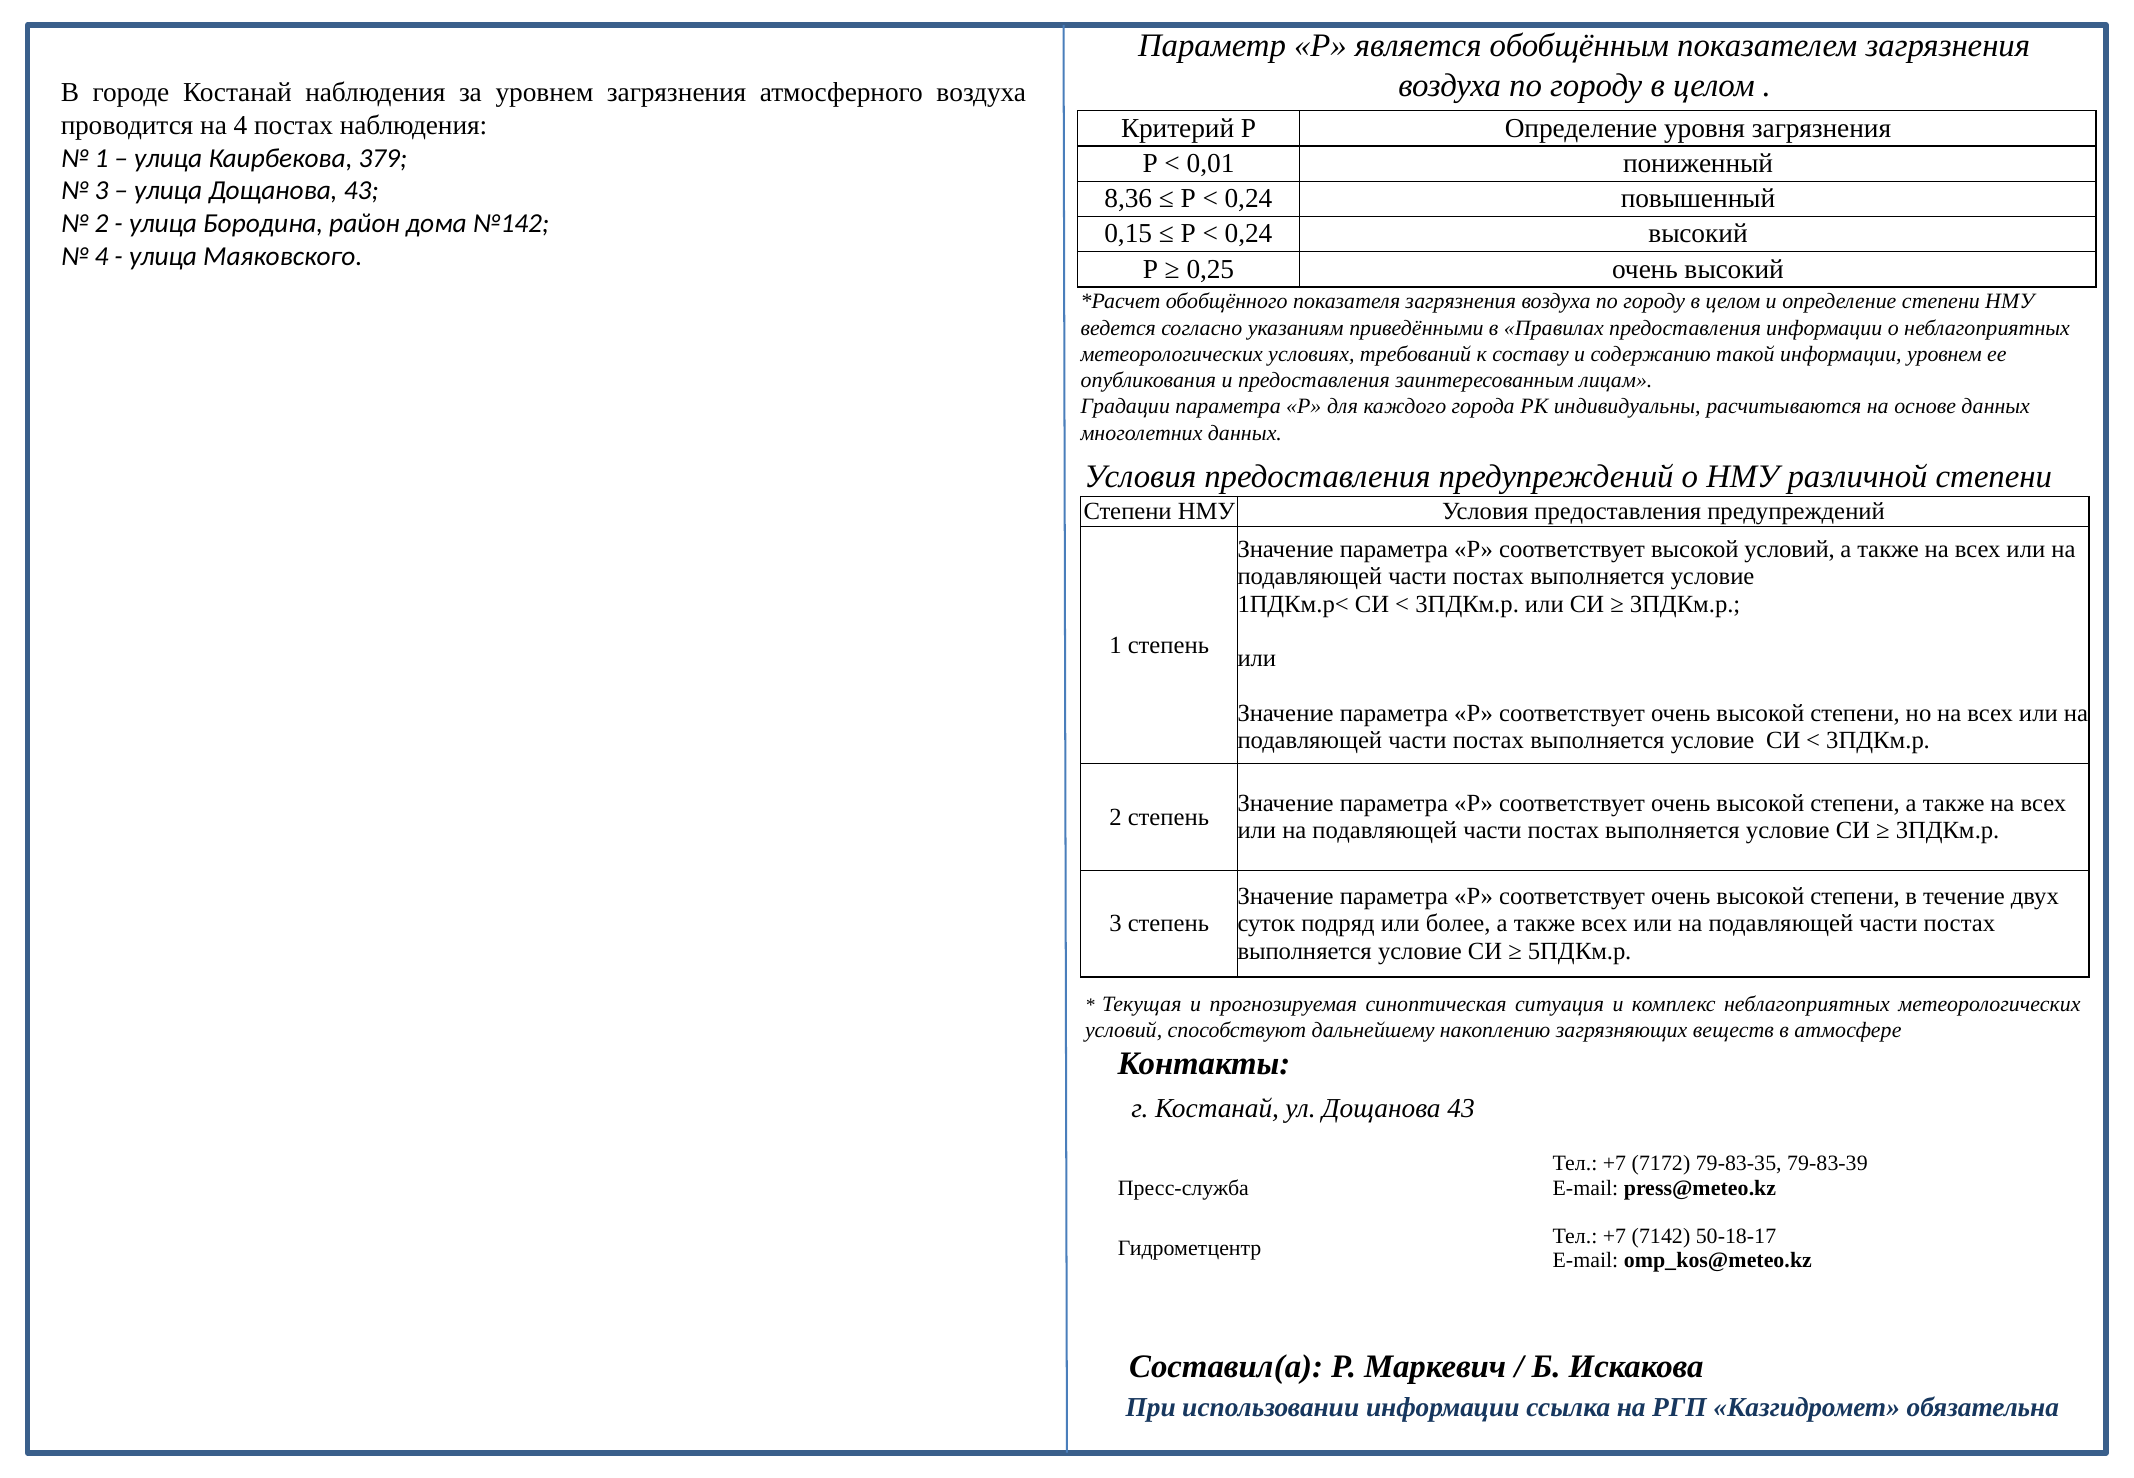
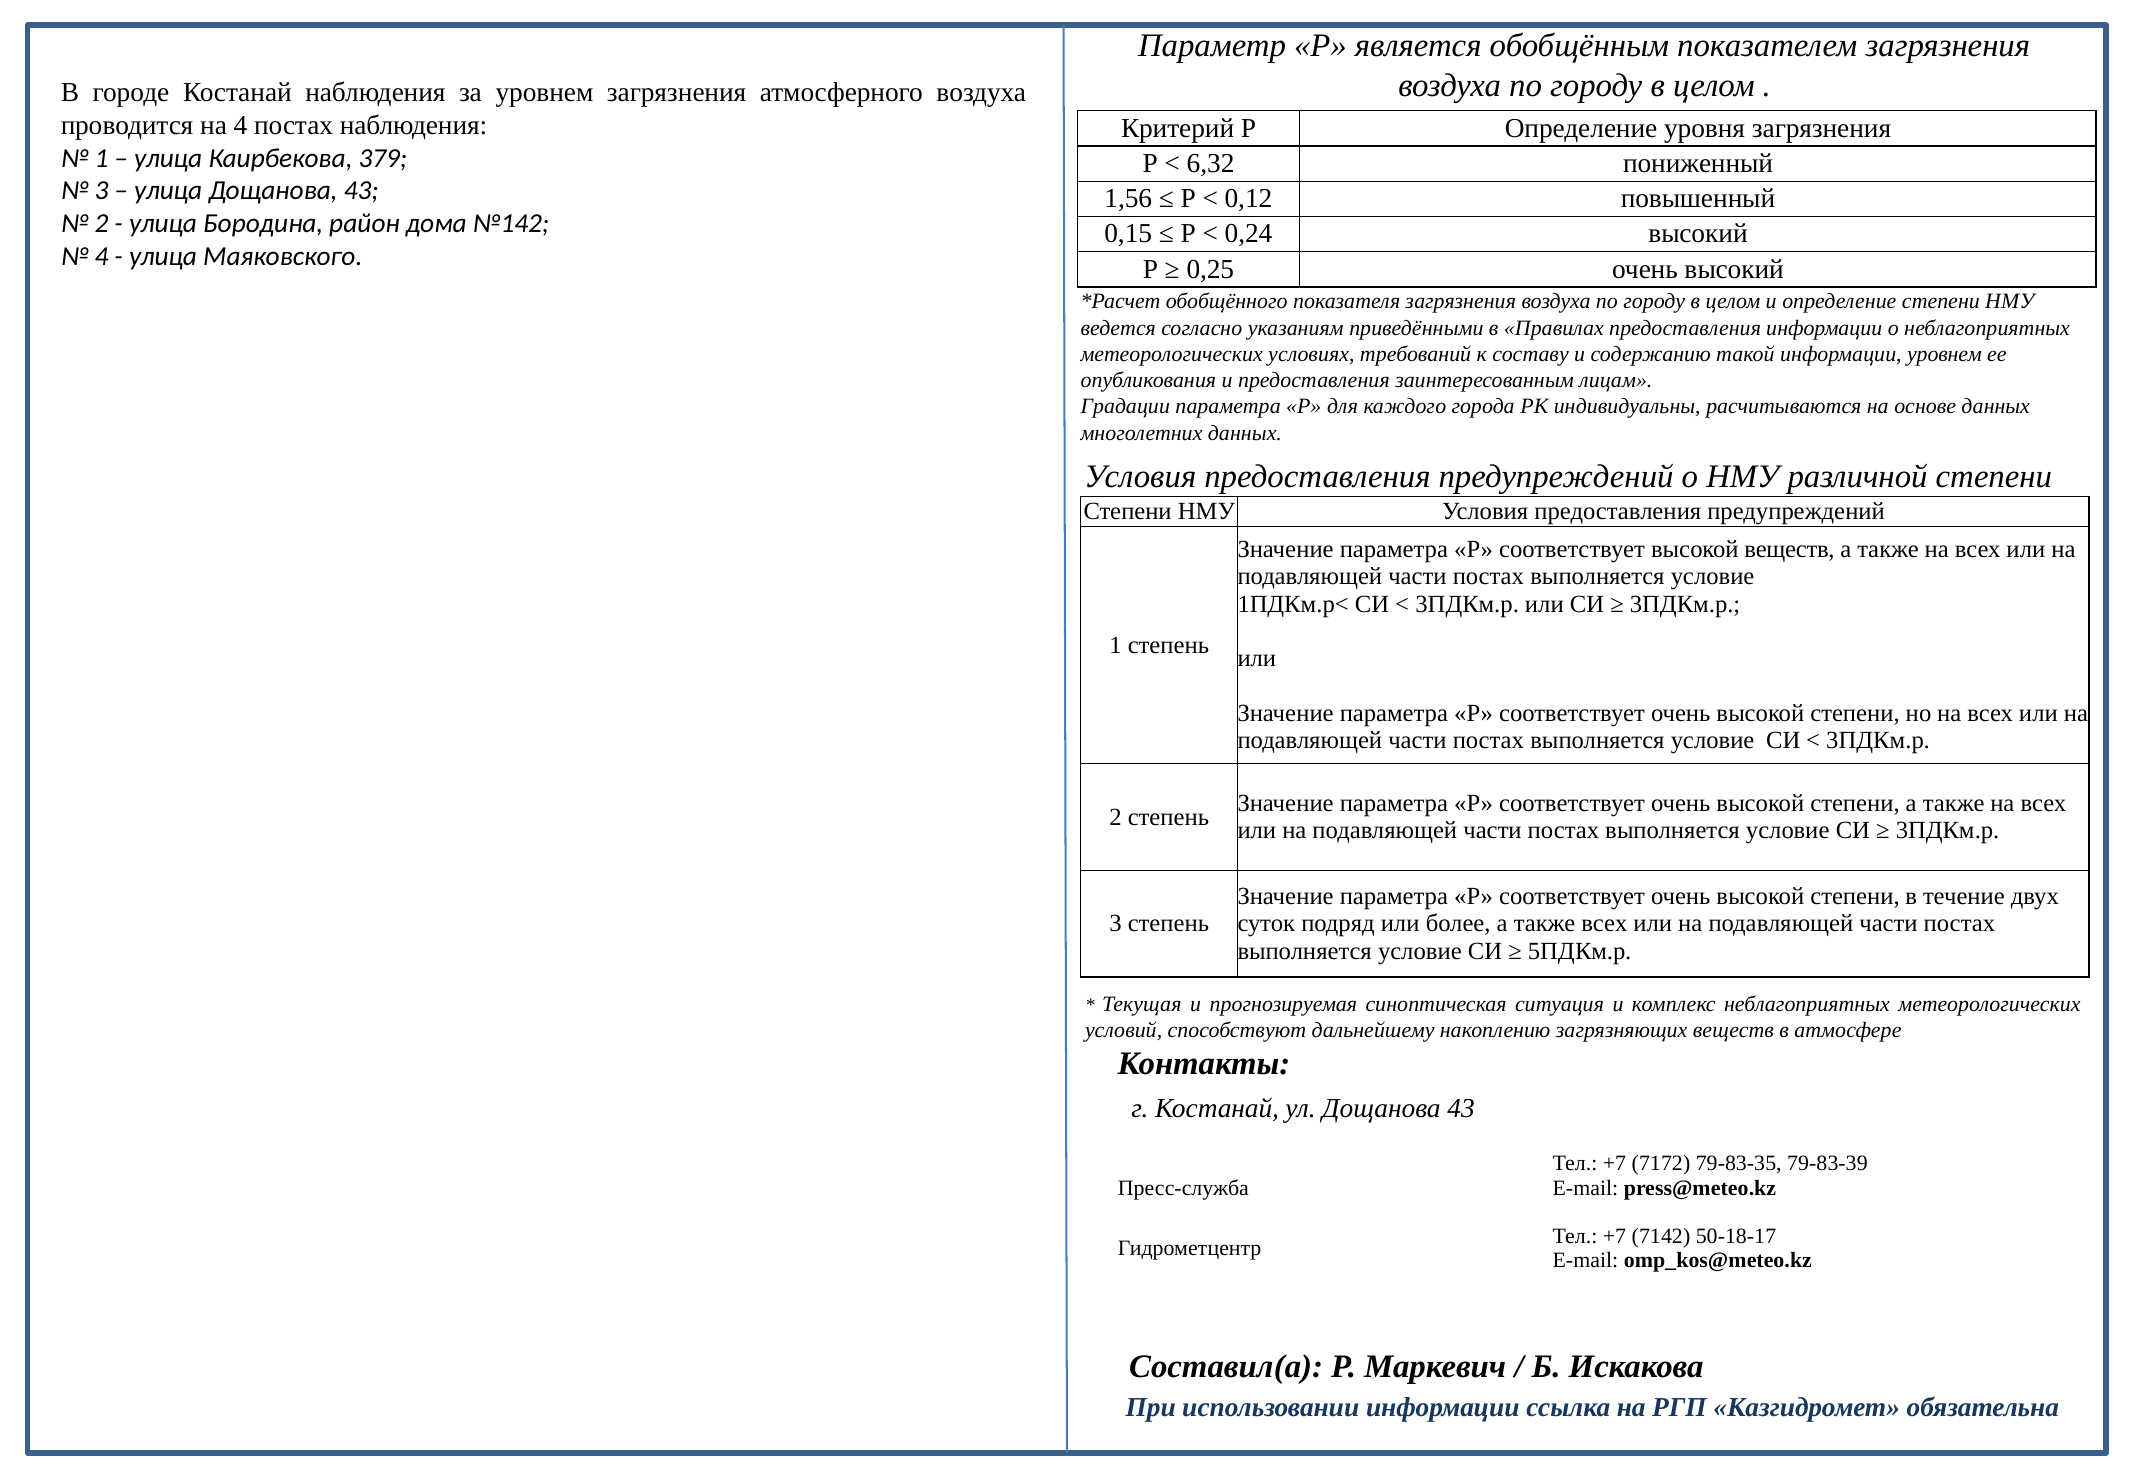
0,01: 0,01 -> 6,32 (1211, 163)
8,36: 8,36 -> 1,56 (1128, 199)
0,24: 0,24 -> 0,12 (1248, 199)
высокой условий: условий -> веществ (1790, 549)
